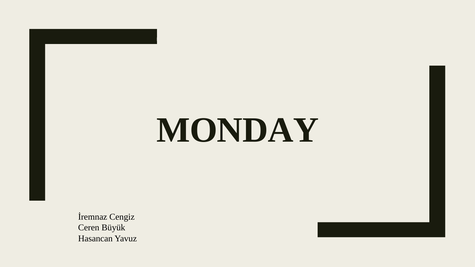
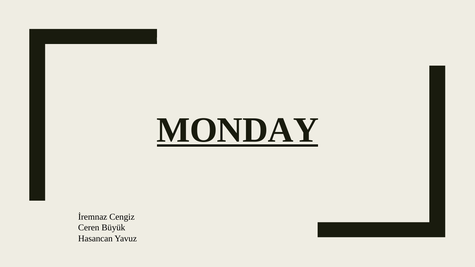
MONDAY underline: none -> present (238, 130)
